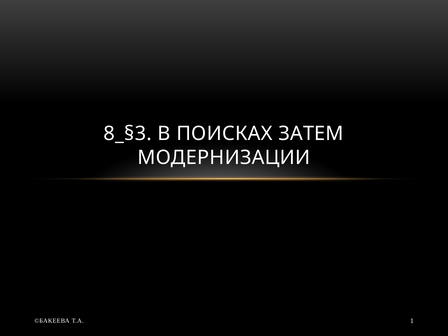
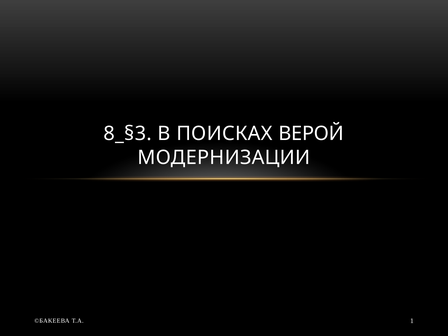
ЗАТЕМ: ЗАТЕМ -> ВЕРОЙ (311, 134)
